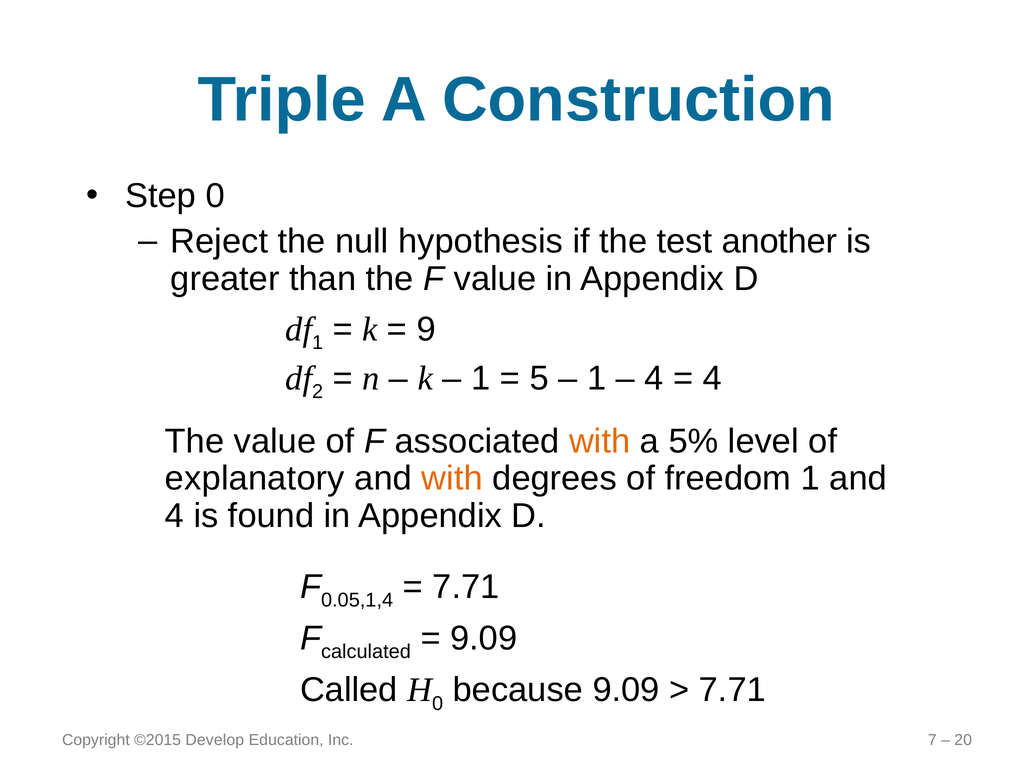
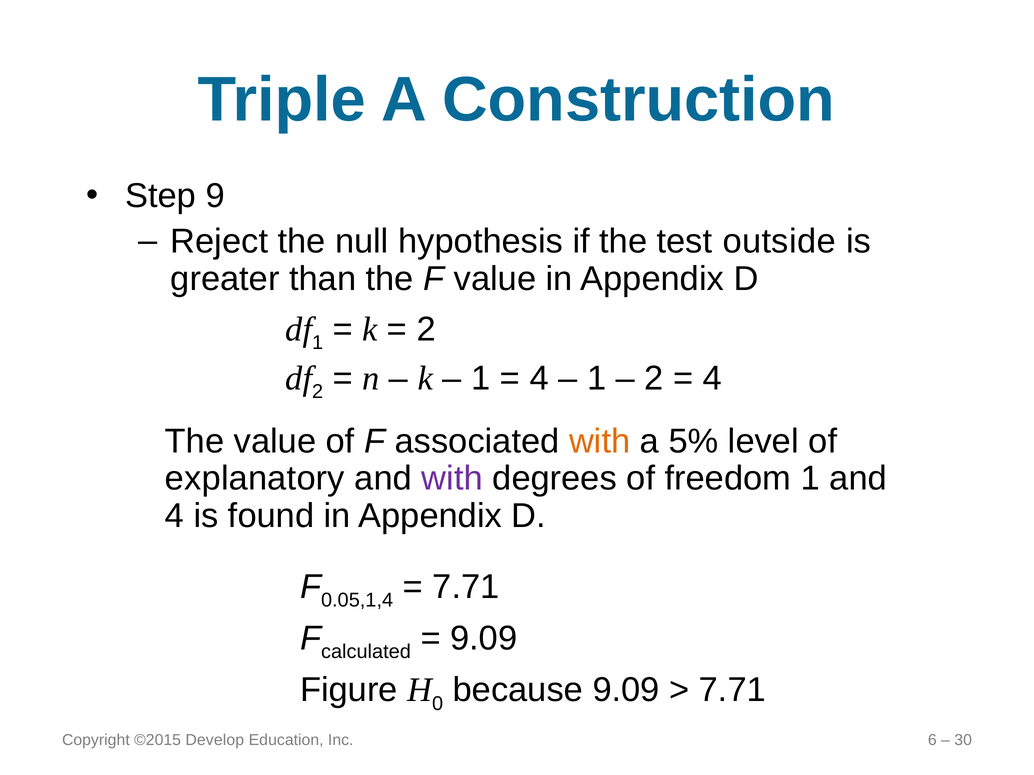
Step 0: 0 -> 9 (215, 196)
another: another -> outside (779, 242)
9: 9 -> 2 (426, 330)
5: 5 -> 4 (539, 379)
4: 4 -> 2 (654, 379)
with colour: orange -> purple (452, 479)
Called: Called -> Figure (349, 691)
7: 7 -> 6 (932, 740)
20: 20 -> 30 (963, 740)
